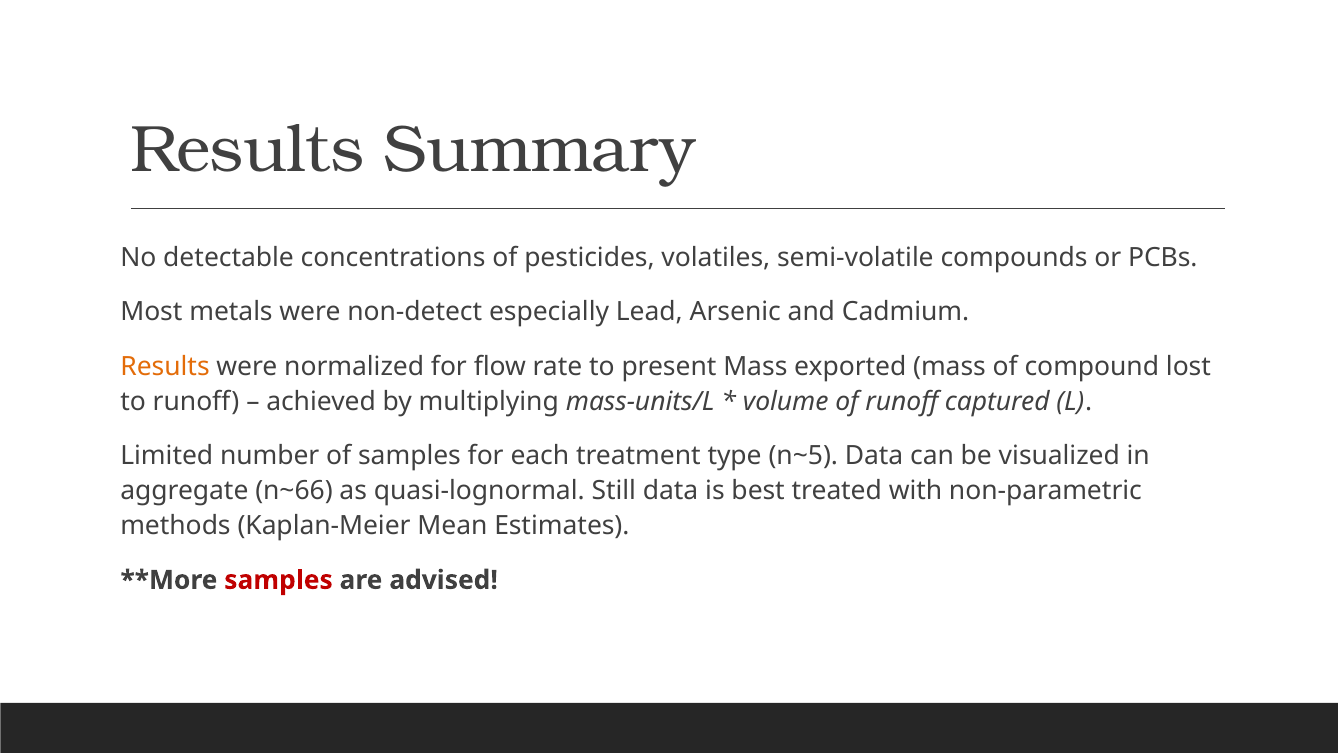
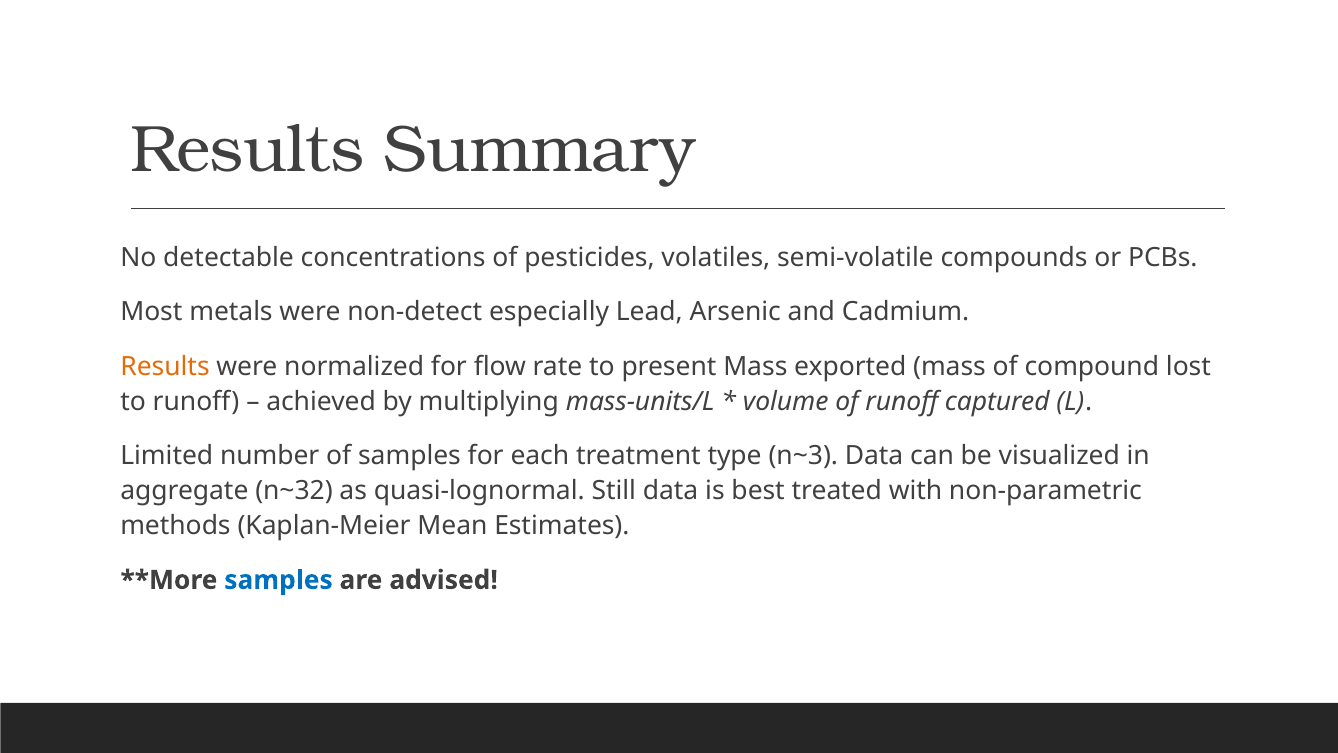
n~5: n~5 -> n~3 (803, 456)
n~66: n~66 -> n~32 (294, 490)
samples colour: red -> blue (278, 580)
